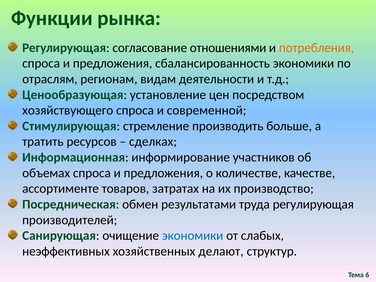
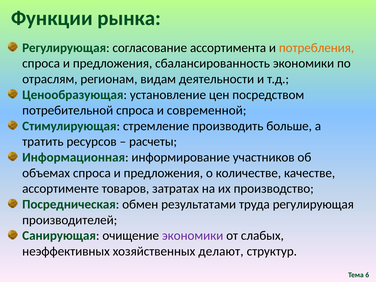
отношениями: отношениями -> ассортимента (228, 48)
хозяйствующего: хозяйствующего -> потребительной (68, 110)
сделках: сделках -> расчеты (153, 142)
экономики colour: blue -> purple (193, 236)
